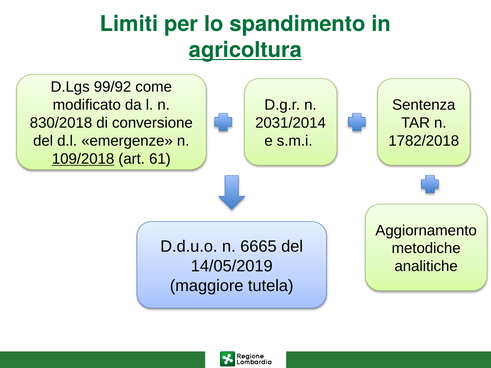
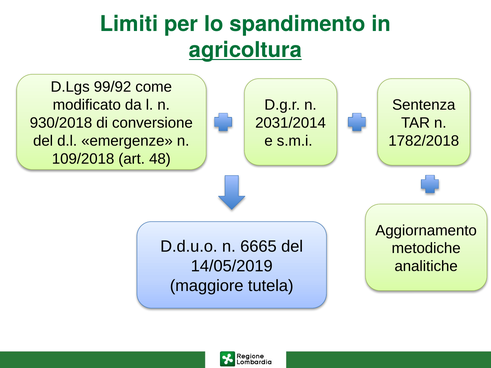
830/2018: 830/2018 -> 930/2018 (61, 123)
109/2018 underline: present -> none (83, 159)
61: 61 -> 48 (160, 159)
